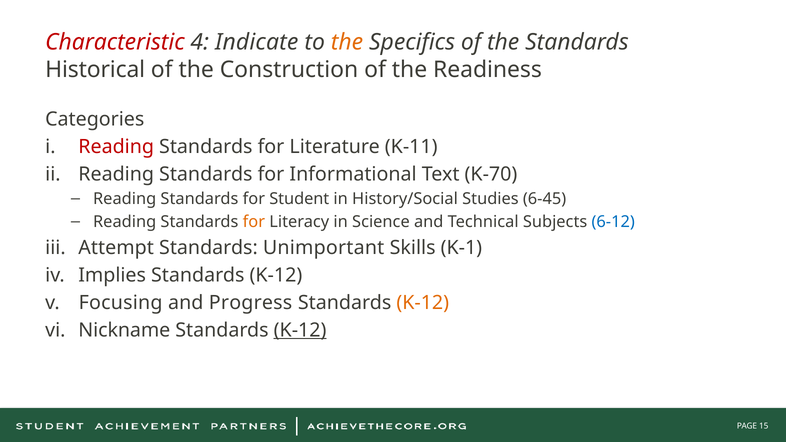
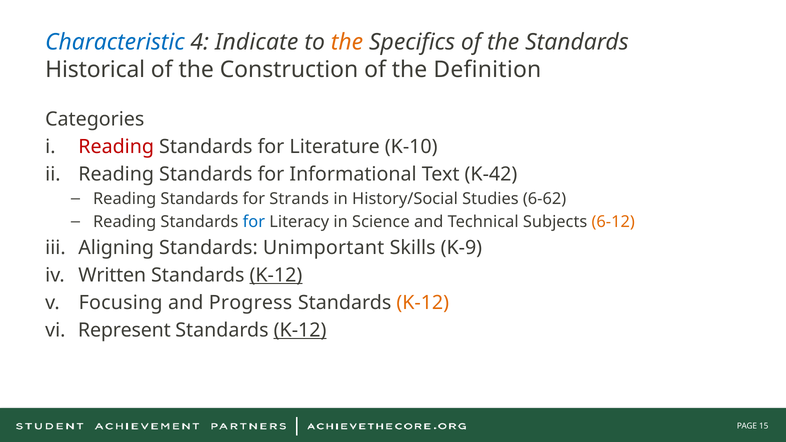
Characteristic colour: red -> blue (115, 42)
Readiness: Readiness -> Definition (487, 70)
K-11: K-11 -> K-10 (411, 147)
K-70: K-70 -> K-42 (491, 174)
Student: Student -> Strands (299, 199)
6-45: 6-45 -> 6-62 (545, 199)
for colour: orange -> blue (254, 222)
6-12 colour: blue -> orange (613, 222)
Attempt: Attempt -> Aligning (116, 248)
K-1: K-1 -> K-9 (461, 248)
Implies: Implies -> Written (112, 275)
K-12 underline: none -> present (276, 275)
Nickname: Nickname -> Represent (124, 330)
